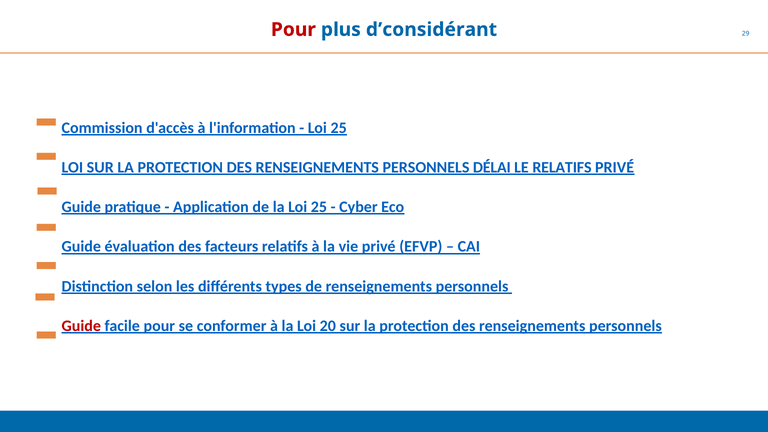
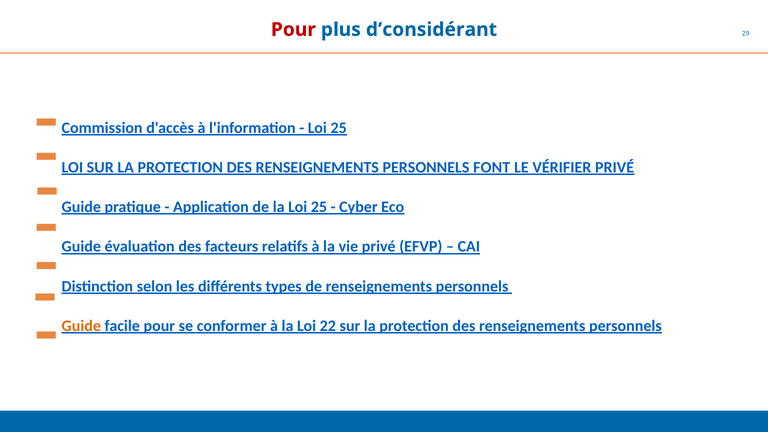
DÉLAI: DÉLAI -> FONT (492, 167)
LE RELATIFS: RELATIFS -> VÉRIFIER (562, 167)
Guide colour: red -> orange (81, 326)
20: 20 -> 22 (328, 326)
